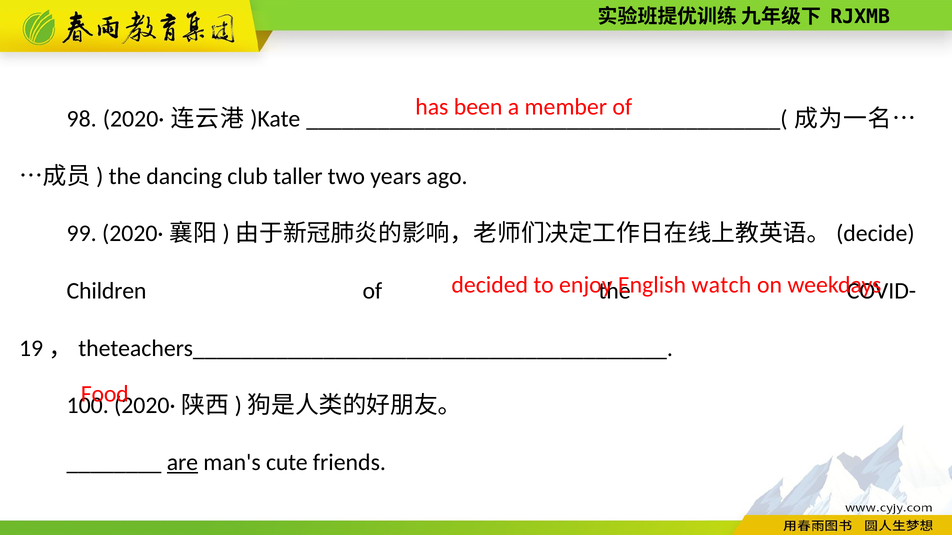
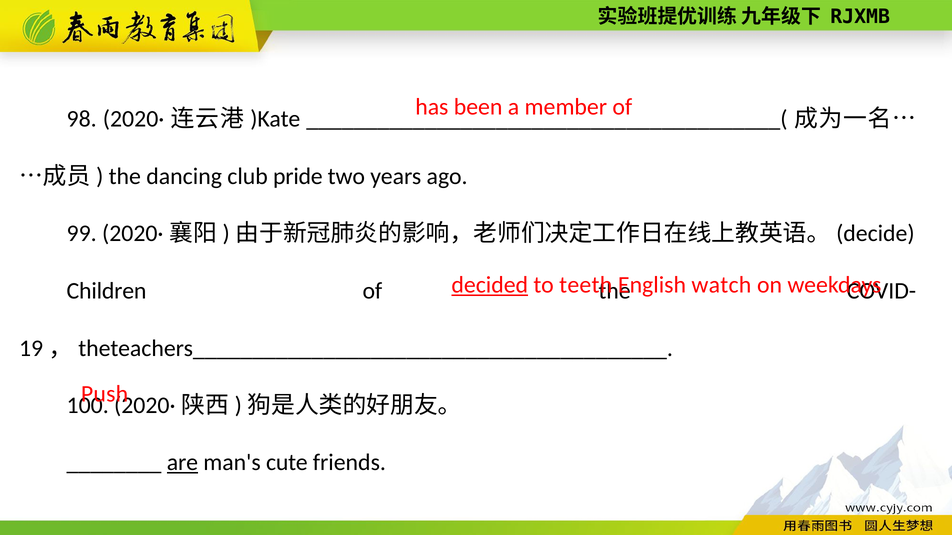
taller: taller -> pride (298, 176)
decided underline: none -> present (490, 285)
enjoy: enjoy -> teeth (586, 285)
Food: Food -> Push (105, 394)
